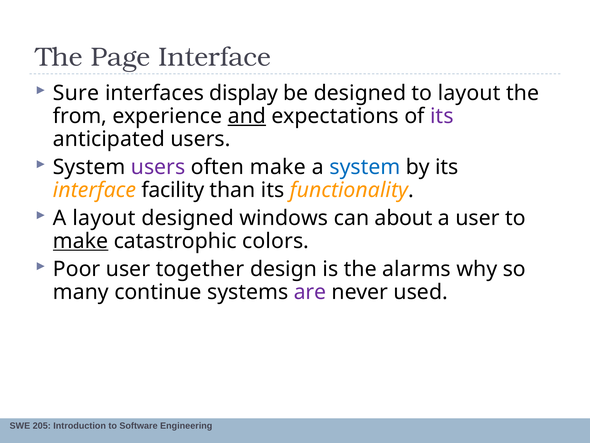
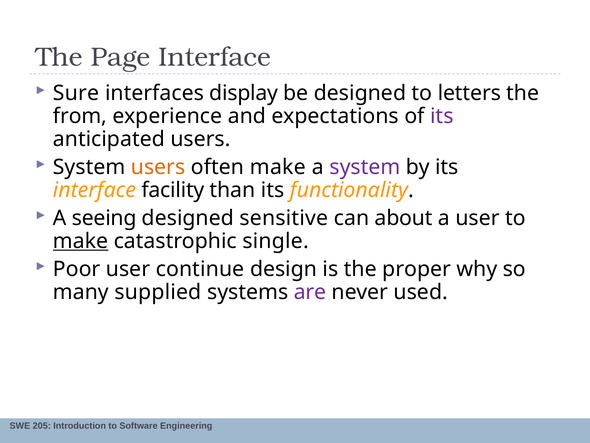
to layout: layout -> letters (469, 93)
and underline: present -> none (247, 116)
users colour: purple -> orange (158, 167)
system colour: blue -> purple (365, 167)
A layout: layout -> seeing (104, 218)
windows: windows -> sensitive (284, 218)
colors: colors -> single (276, 241)
together: together -> continue (200, 269)
alarms: alarms -> proper (417, 269)
continue: continue -> supplied (158, 292)
